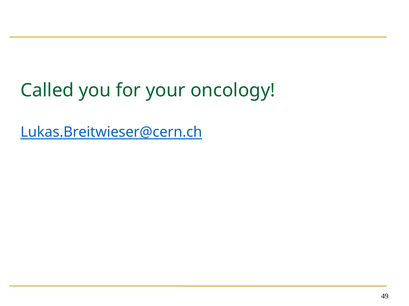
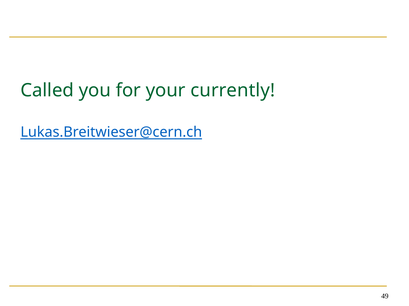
oncology: oncology -> currently (233, 91)
